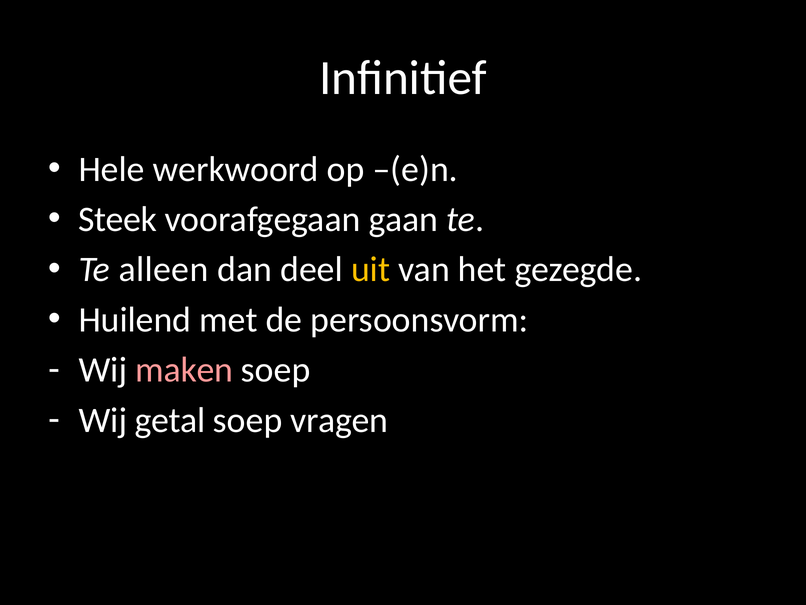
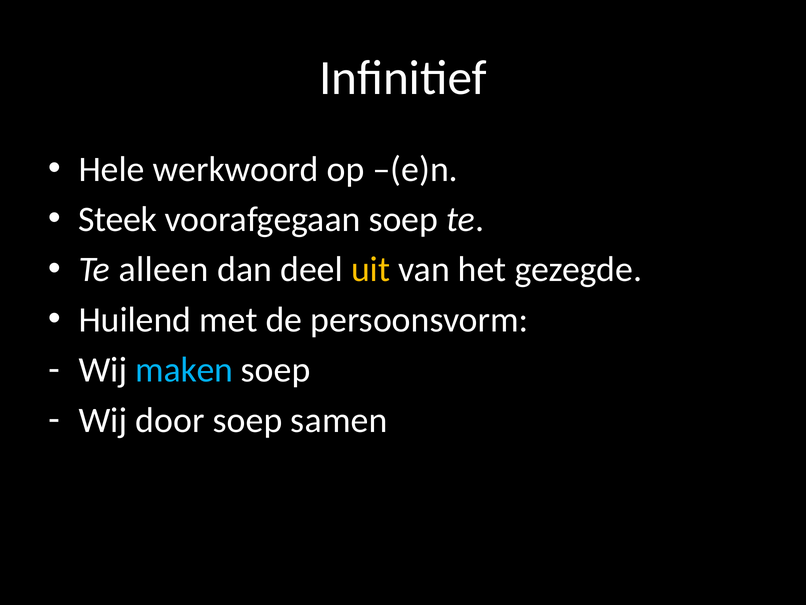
voorafgegaan gaan: gaan -> soep (403, 219)
maken colour: pink -> light blue (184, 370)
getal: getal -> door (170, 420)
vragen: vragen -> samen (339, 420)
